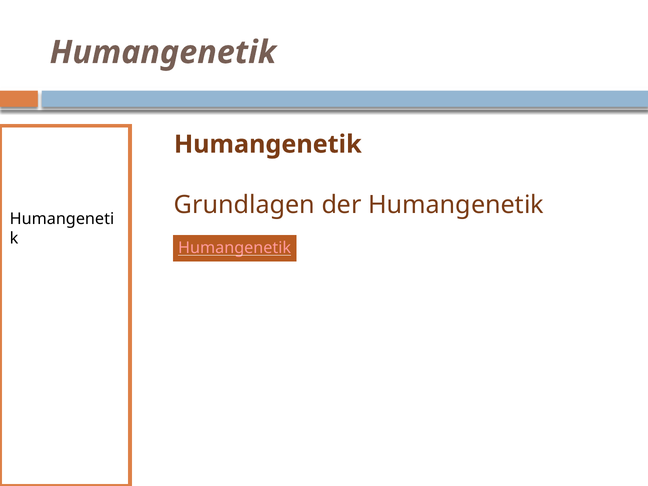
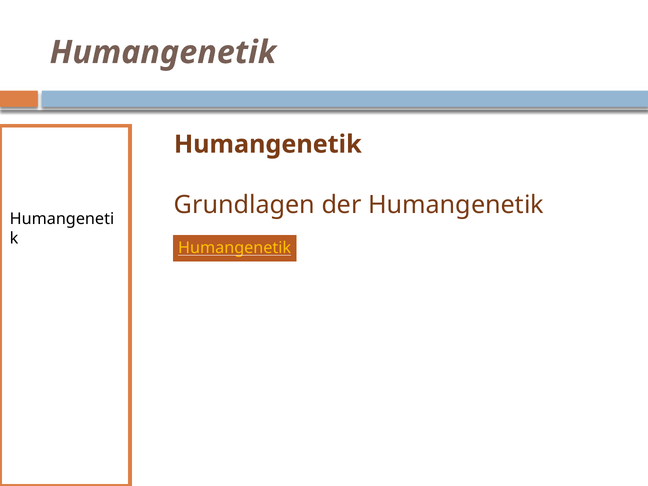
Humangenetik colour: pink -> yellow (235, 248)
